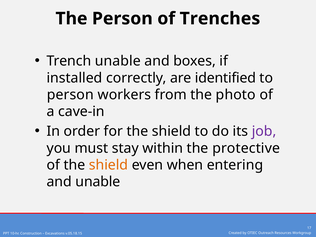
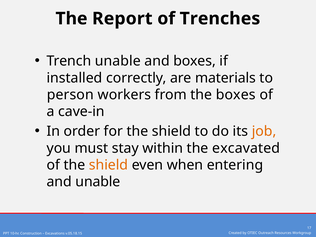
The Person: Person -> Report (122, 19)
identified: identified -> materials (225, 78)
the photo: photo -> boxes (236, 95)
job colour: purple -> orange (264, 131)
protective: protective -> excavated (246, 148)
